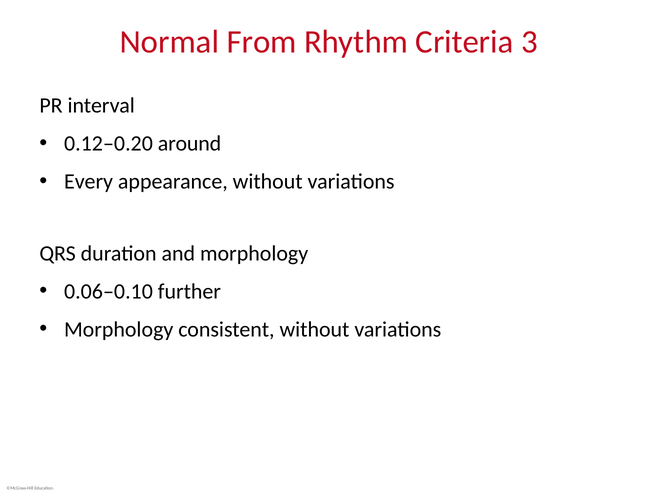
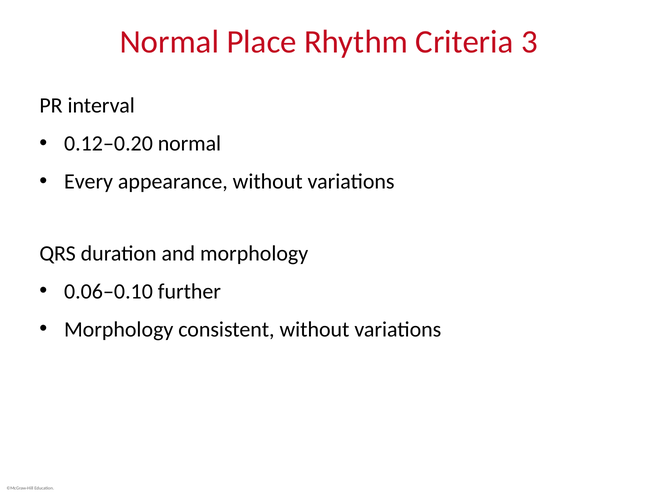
From: From -> Place (262, 42)
0.12‒0.20 around: around -> normal (189, 144)
